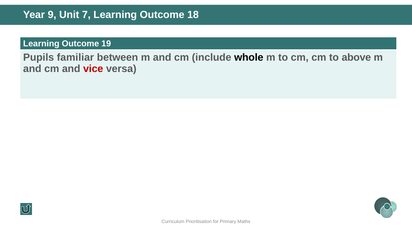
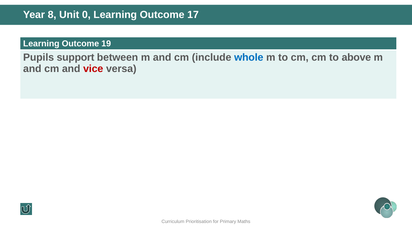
9: 9 -> 8 (52, 15)
7: 7 -> 0 (86, 15)
18: 18 -> 17 (193, 15)
familiar: familiar -> support (76, 57)
whole colour: black -> blue (249, 57)
